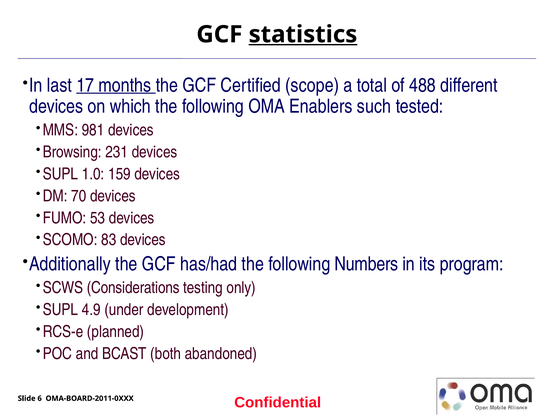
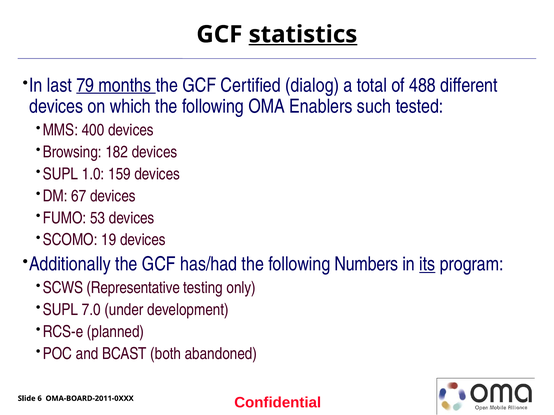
17: 17 -> 79 (85, 86)
scope: scope -> dialog (312, 86)
981: 981 -> 400 (93, 130)
231: 231 -> 182 (117, 152)
70: 70 -> 67 (79, 196)
83: 83 -> 19 (109, 240)
its underline: none -> present (427, 264)
Considerations: Considerations -> Representative (133, 288)
4.9: 4.9 -> 7.0 (91, 310)
